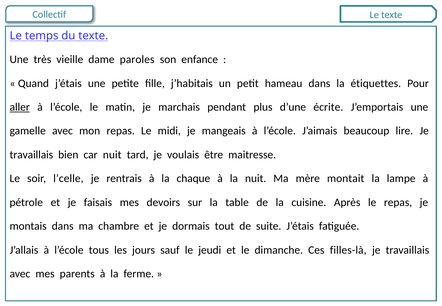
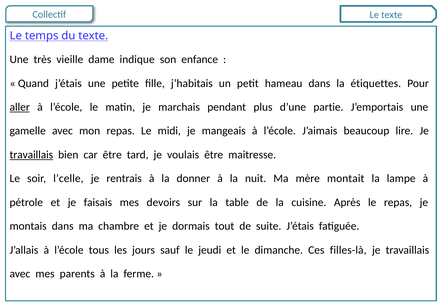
paroles: paroles -> indique (137, 60)
écrite: écrite -> partie (328, 107)
travaillais underline: none -> present (31, 155)
car nuit: nuit -> être (112, 155)
chaque: chaque -> donner (193, 179)
